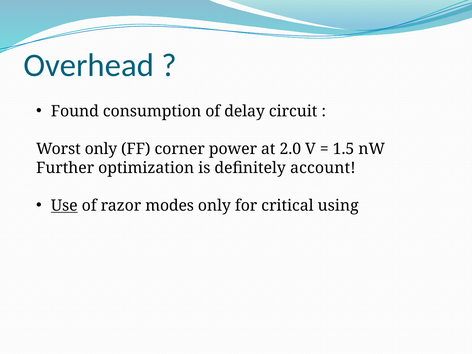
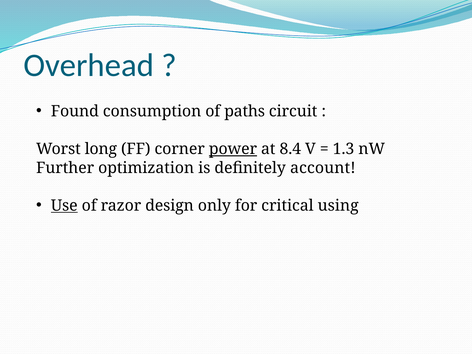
delay: delay -> paths (245, 111)
Worst only: only -> long (101, 149)
power underline: none -> present (233, 149)
2.0: 2.0 -> 8.4 (290, 149)
1.5: 1.5 -> 1.3 (344, 149)
modes: modes -> design (170, 206)
